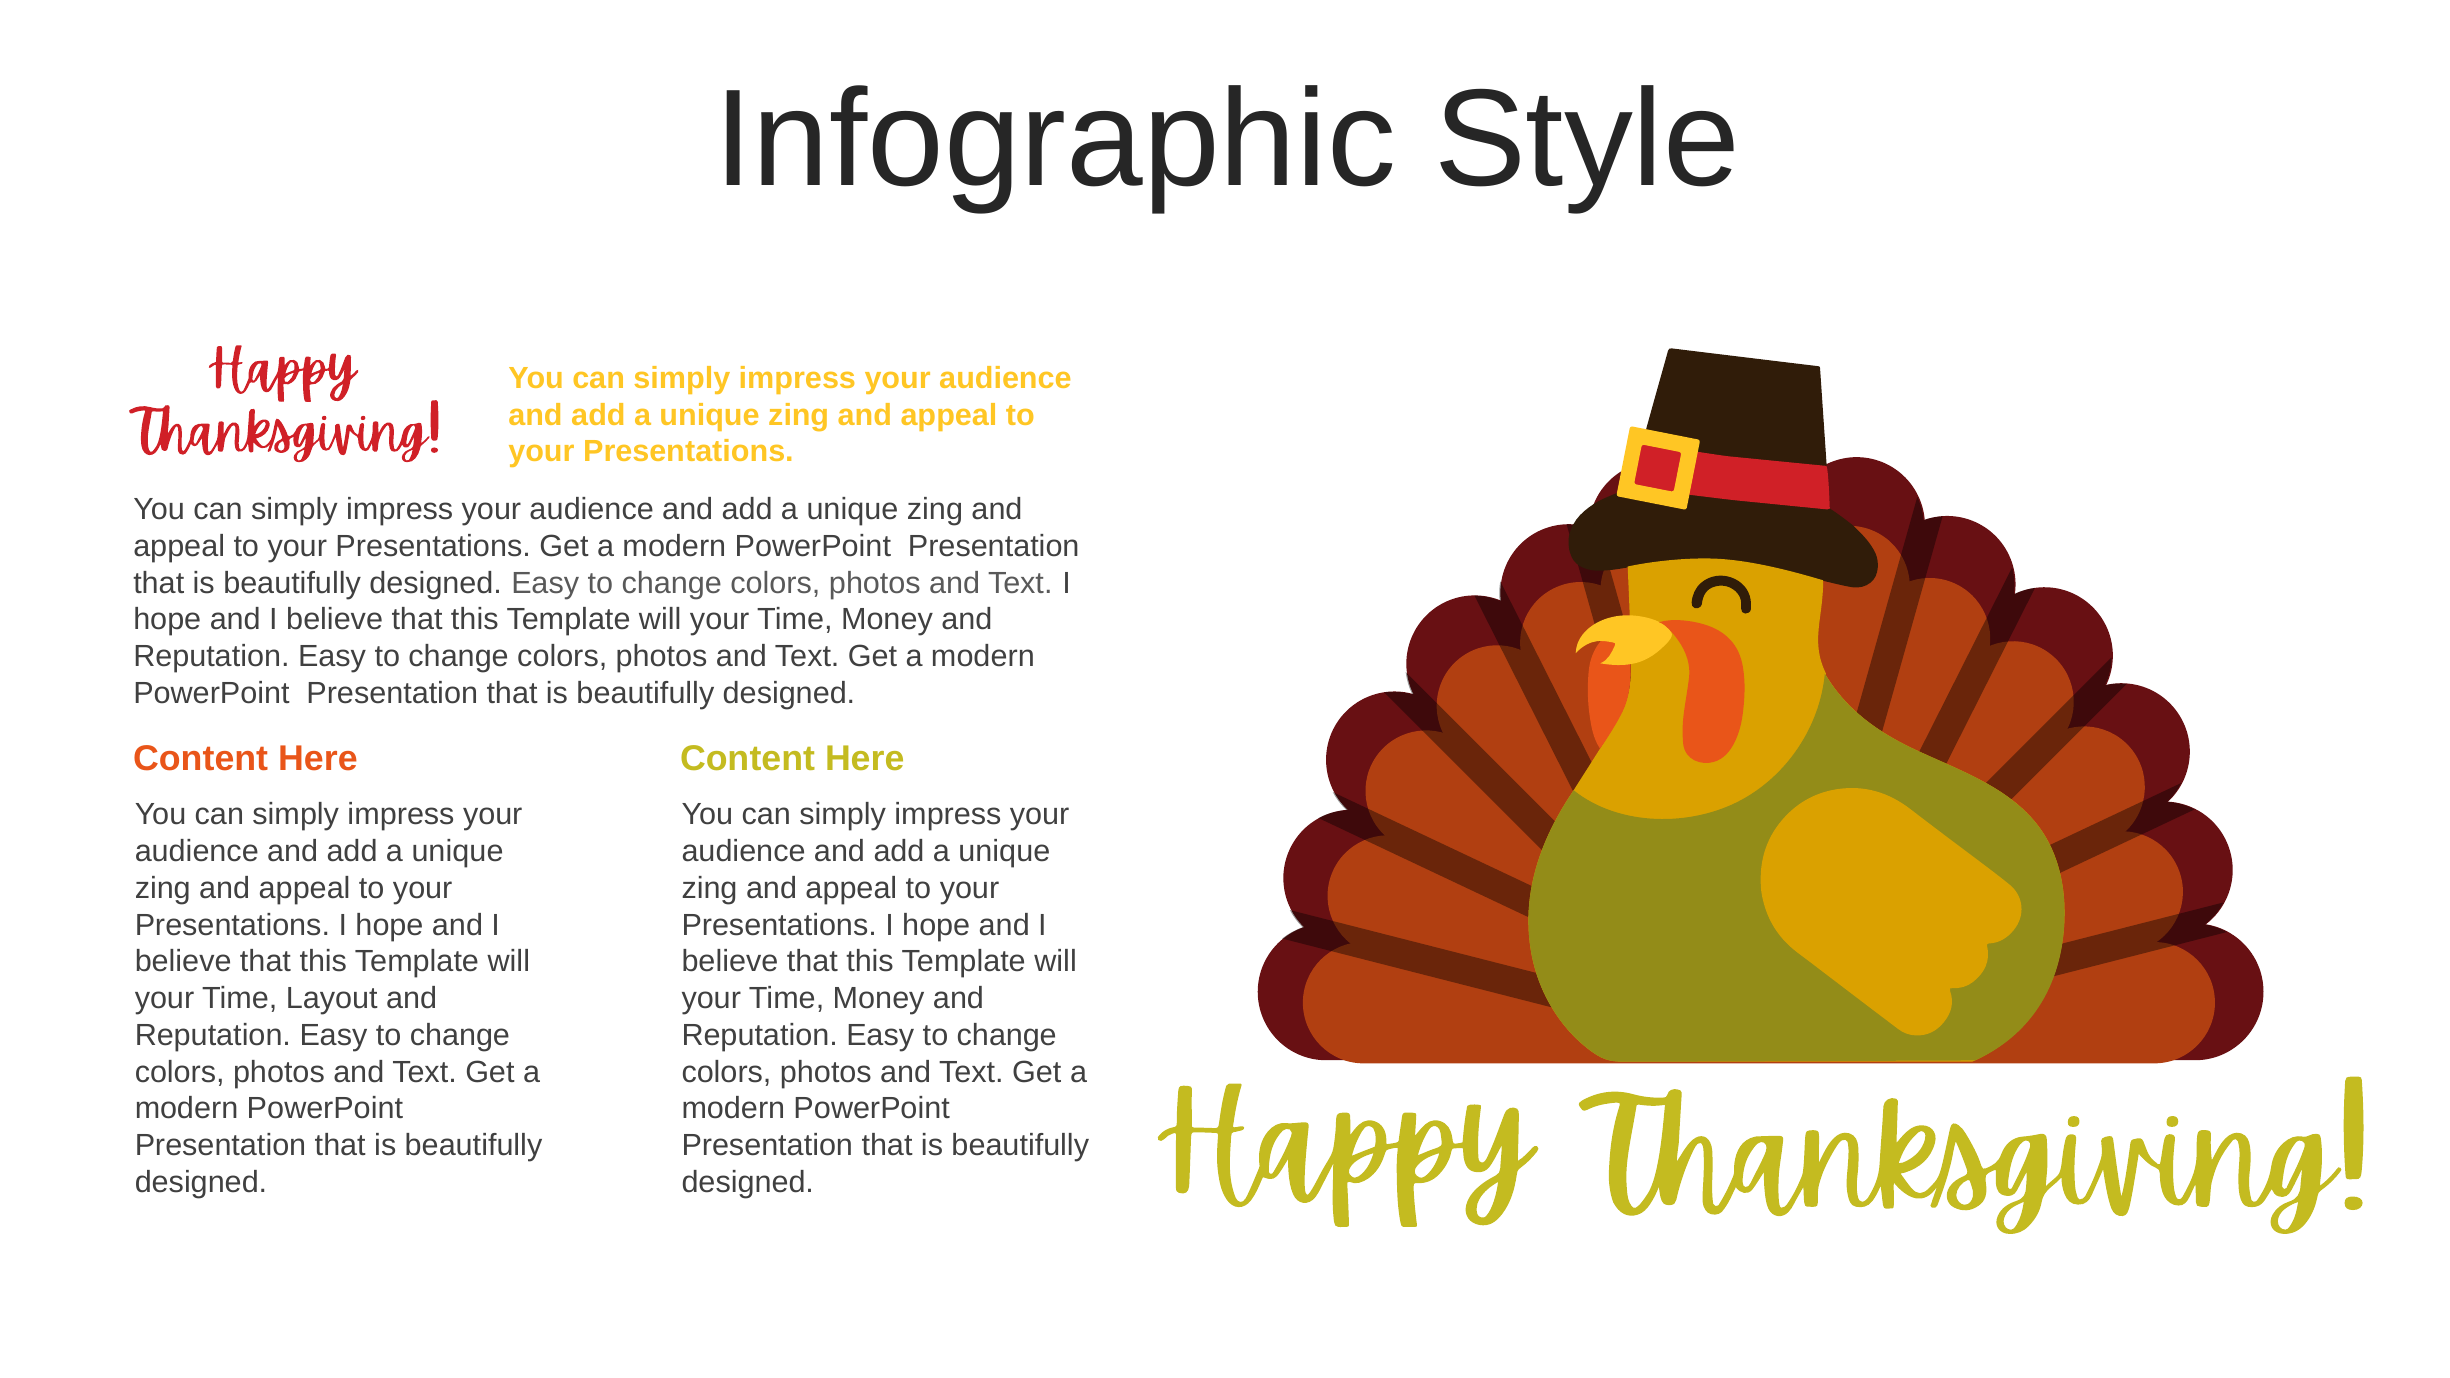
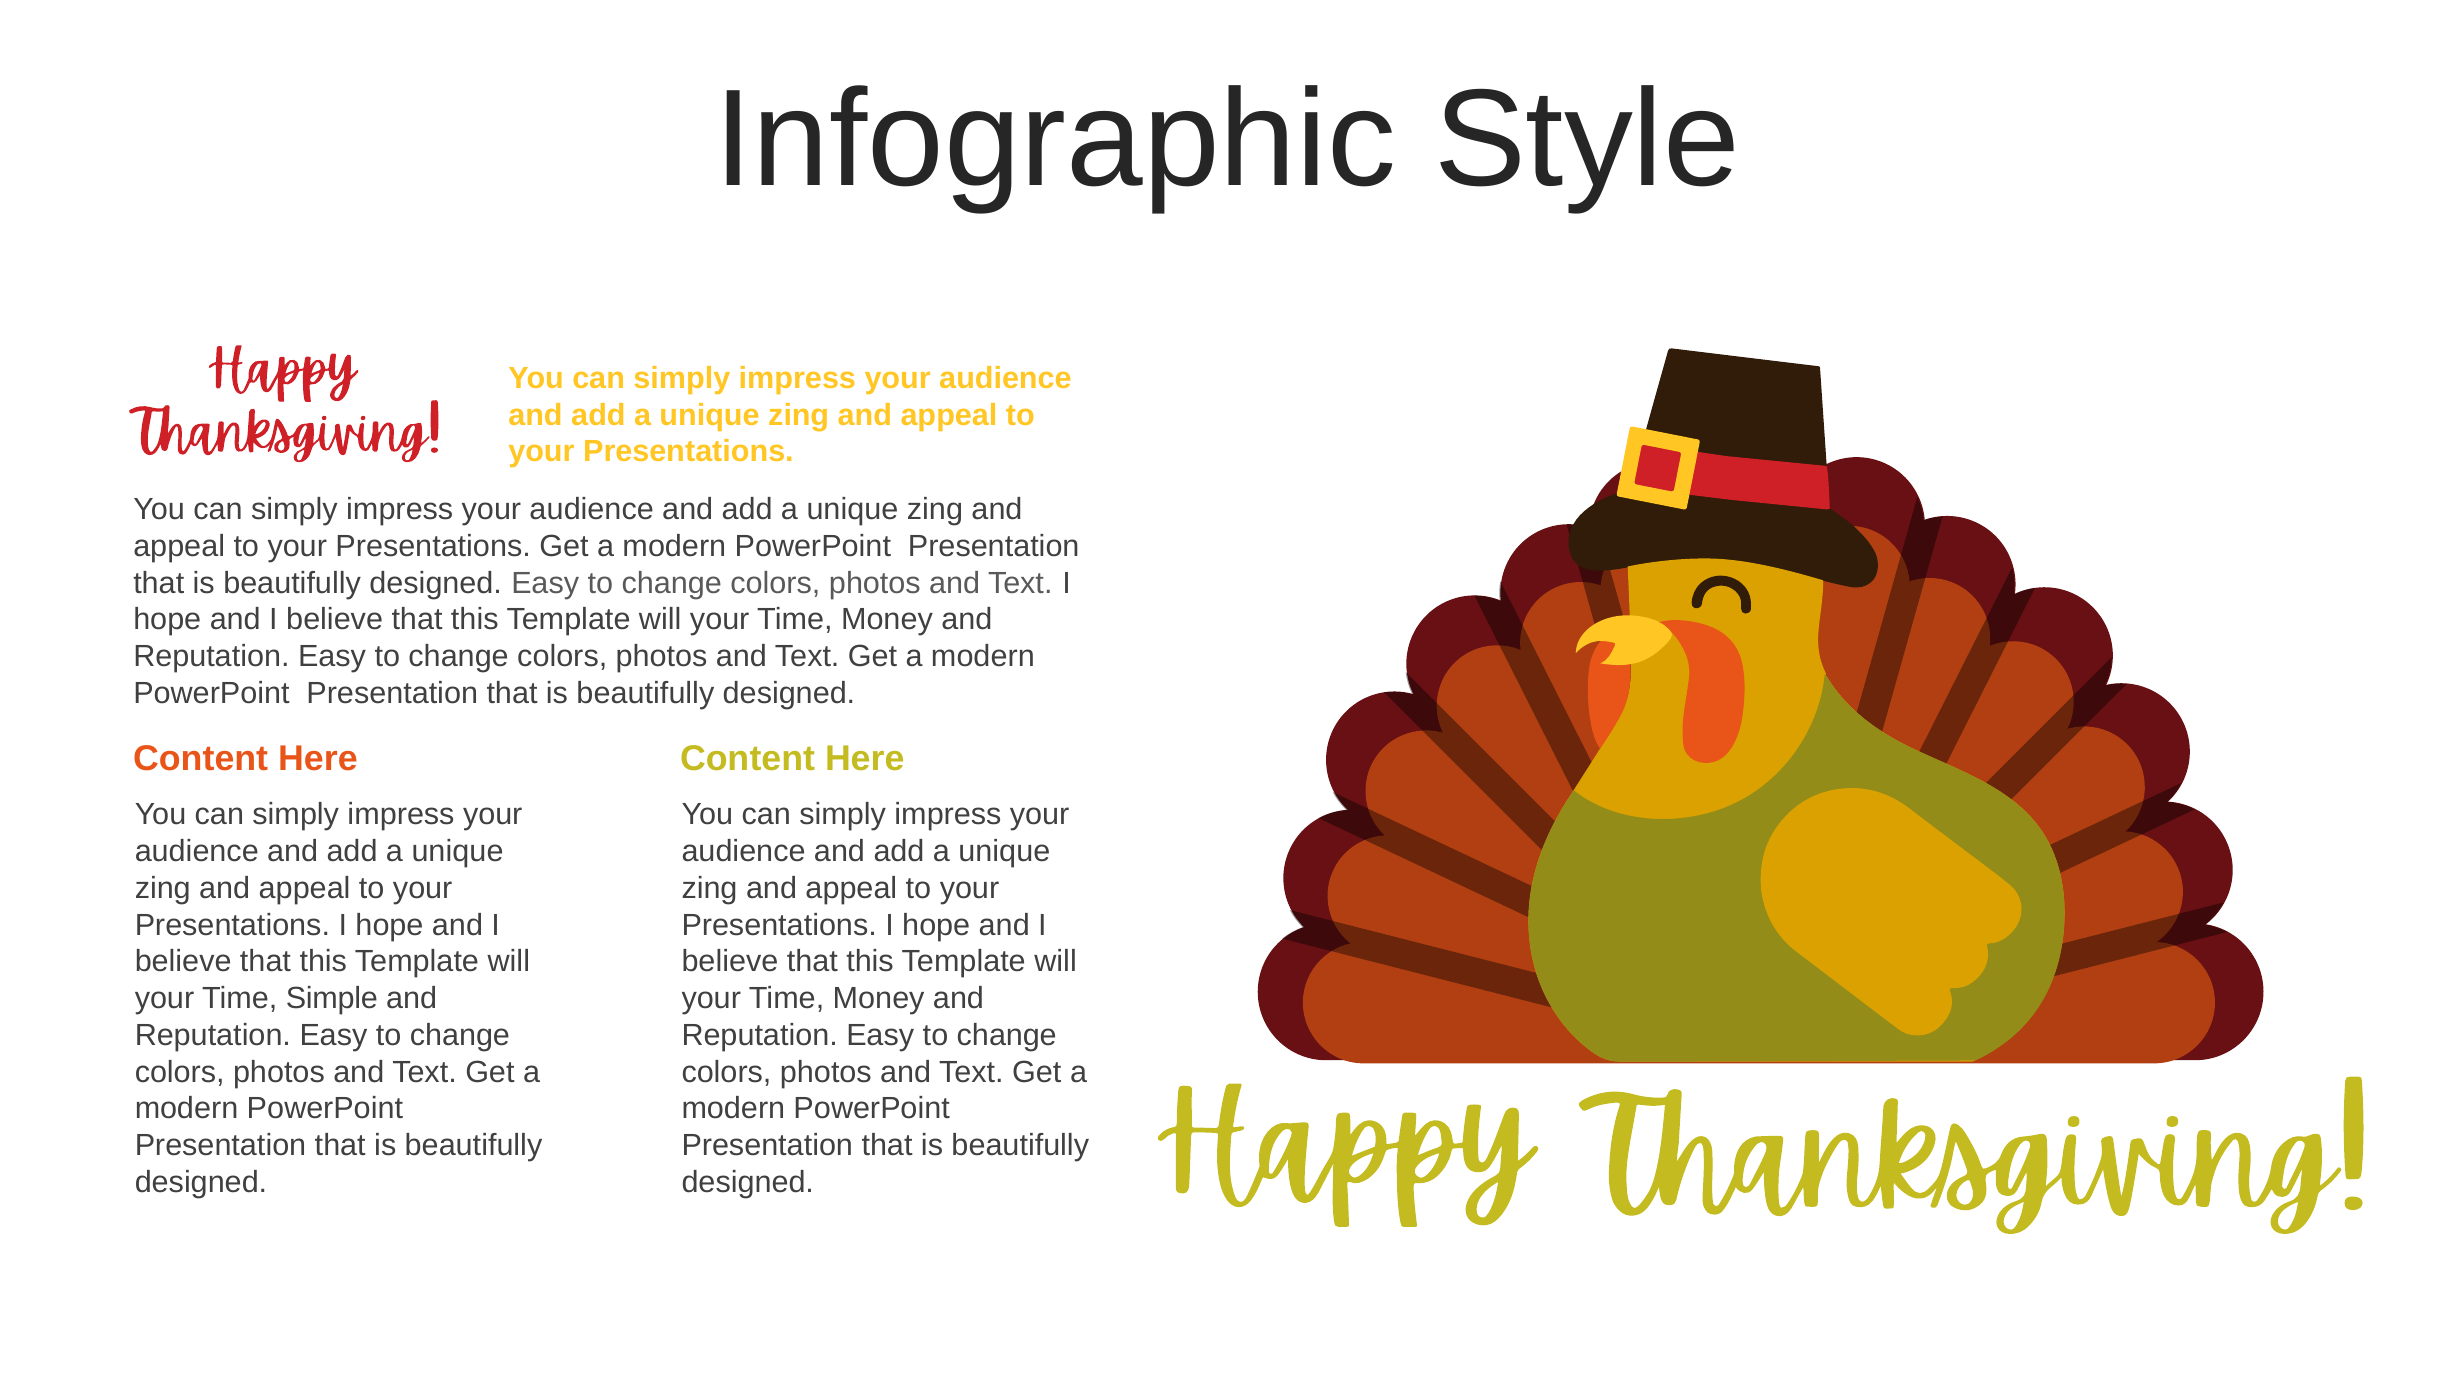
Layout: Layout -> Simple (332, 999)
